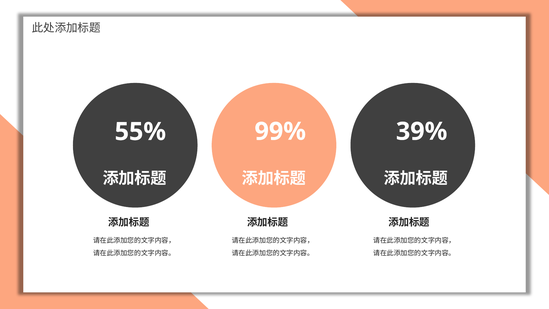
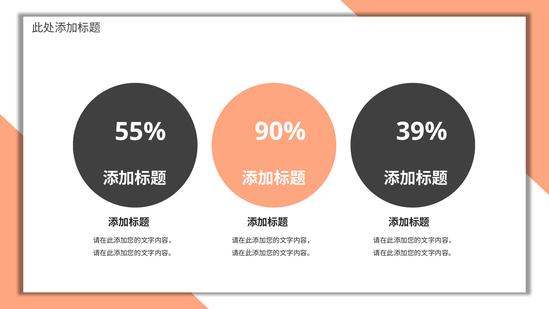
99%: 99% -> 90% (280, 131)
